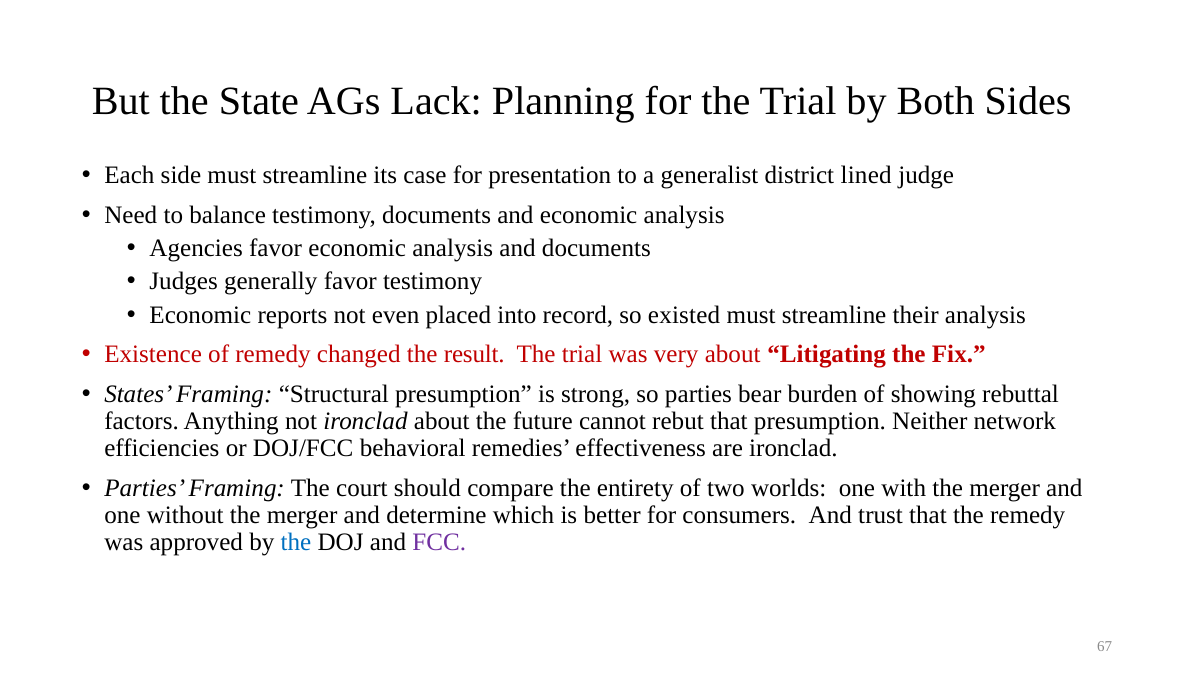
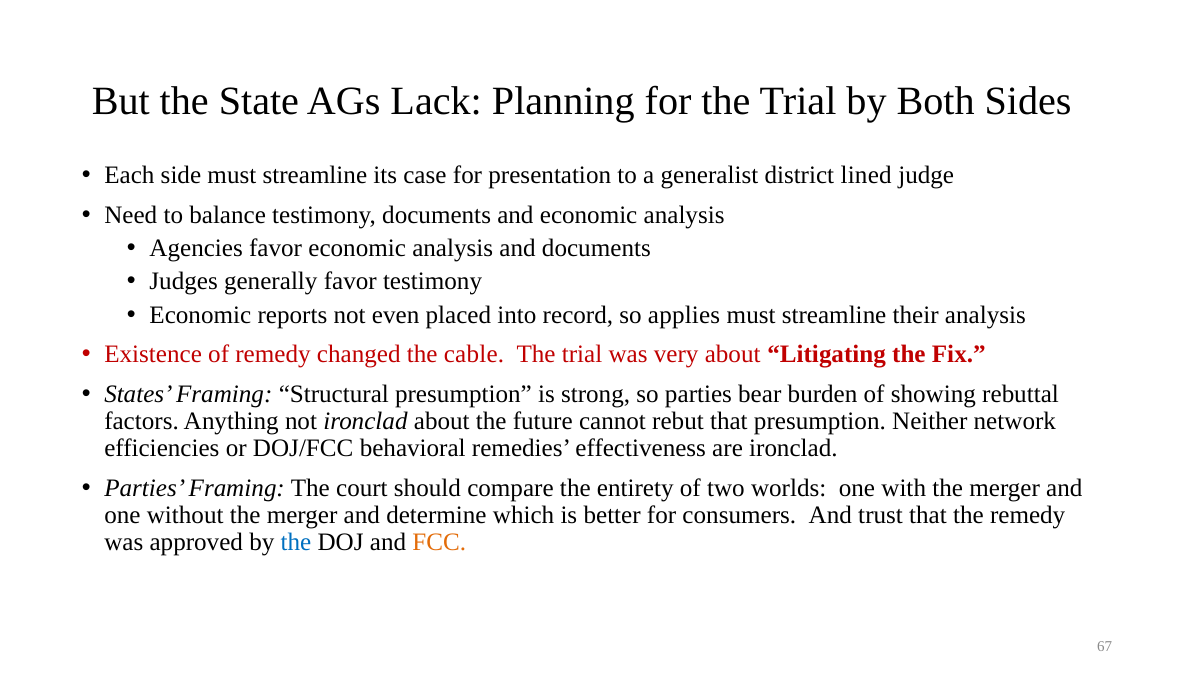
existed: existed -> applies (684, 315)
result: result -> cable (474, 355)
FCC colour: purple -> orange (439, 543)
